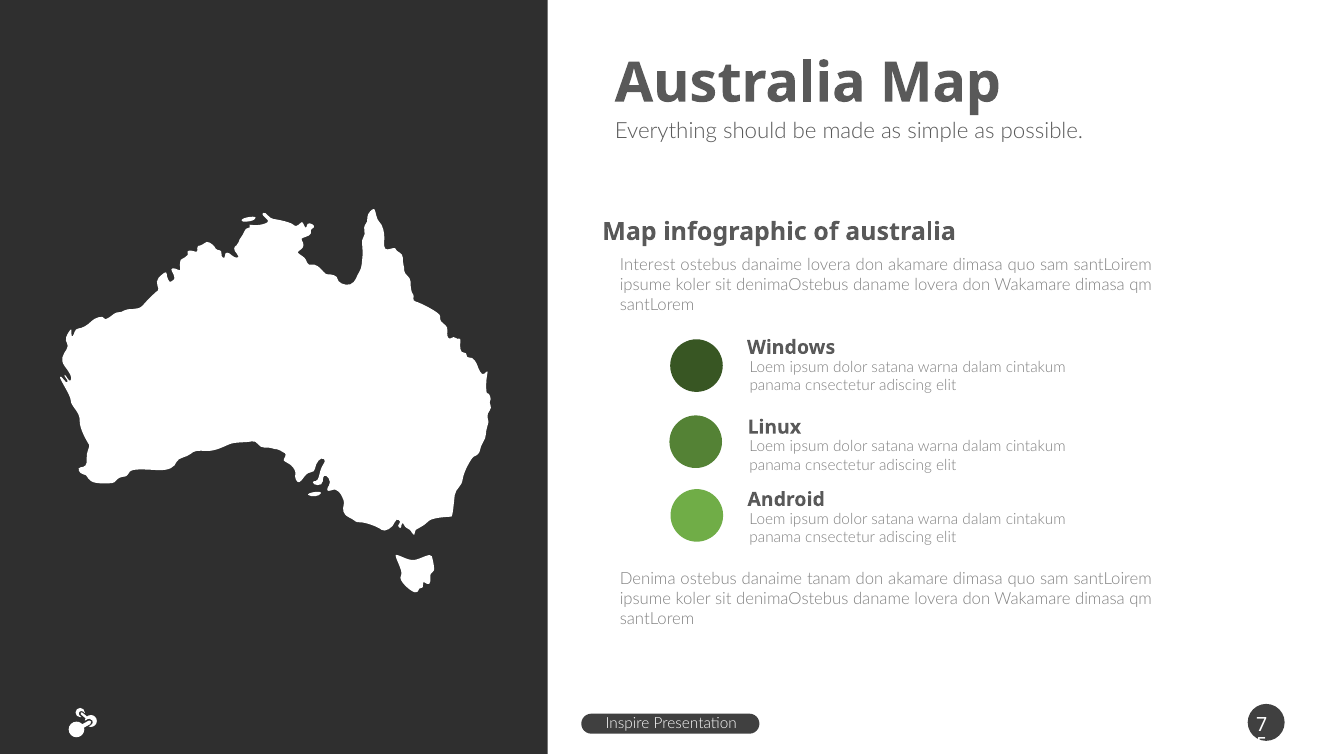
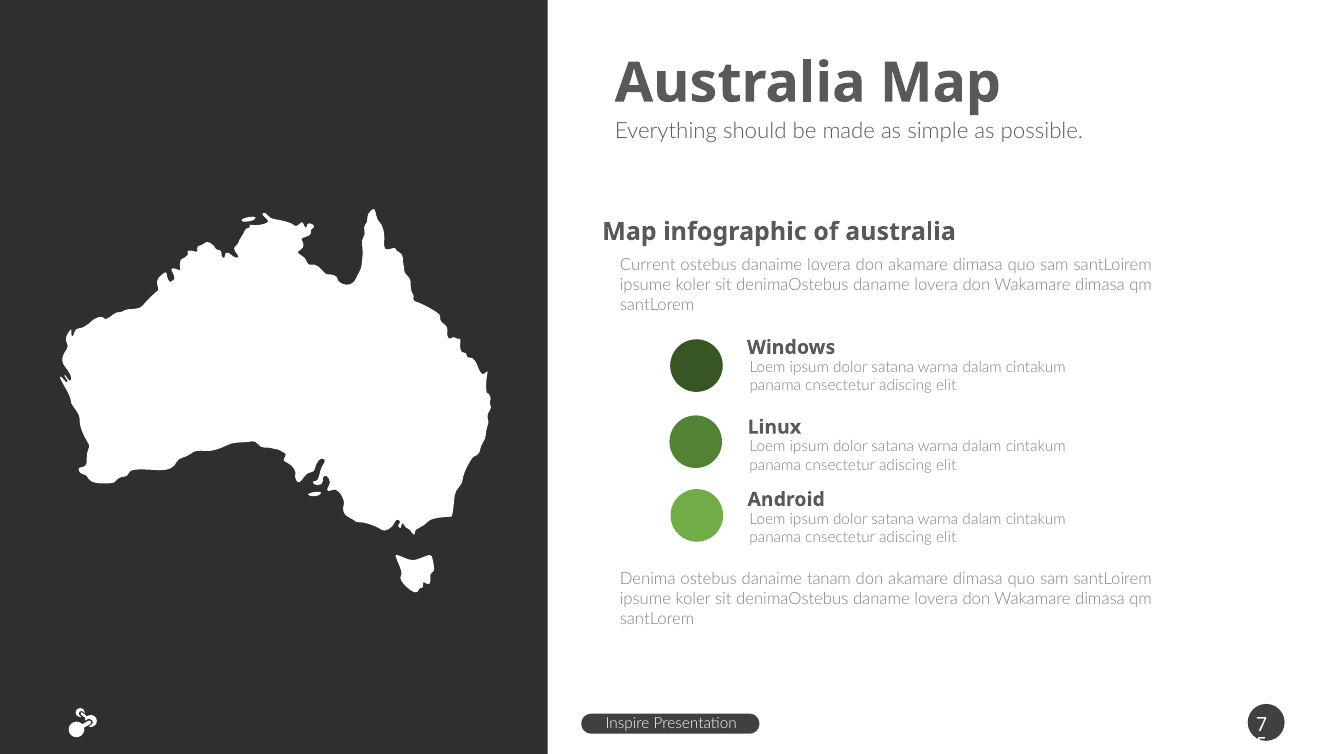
Interest: Interest -> Current (648, 265)
